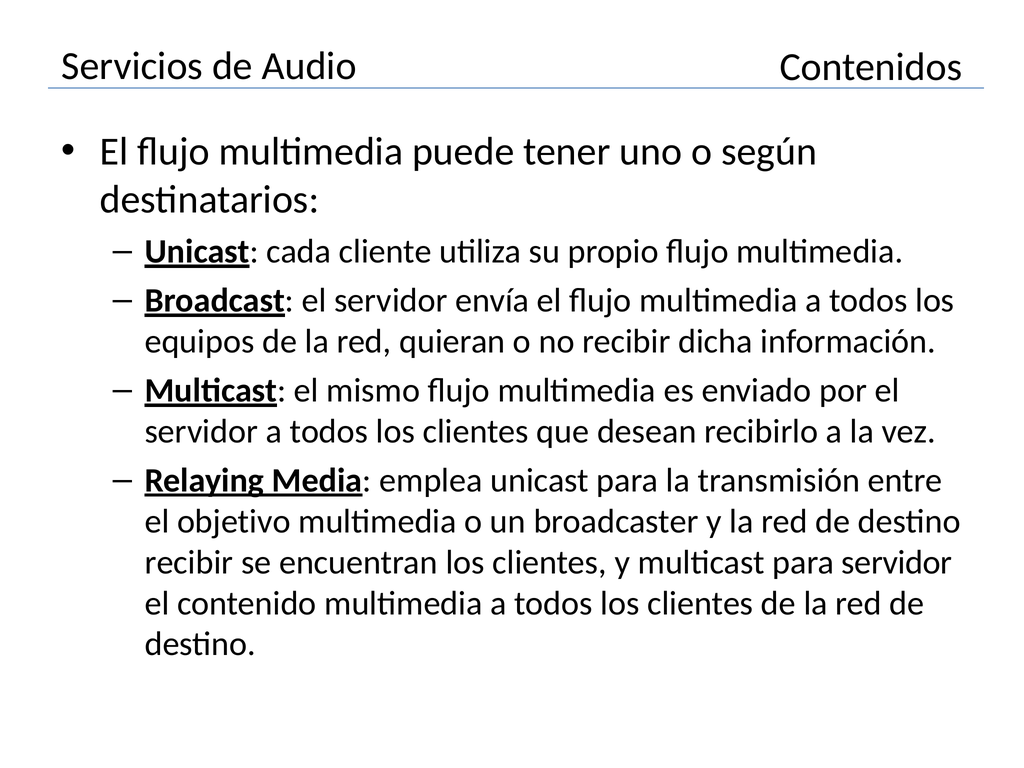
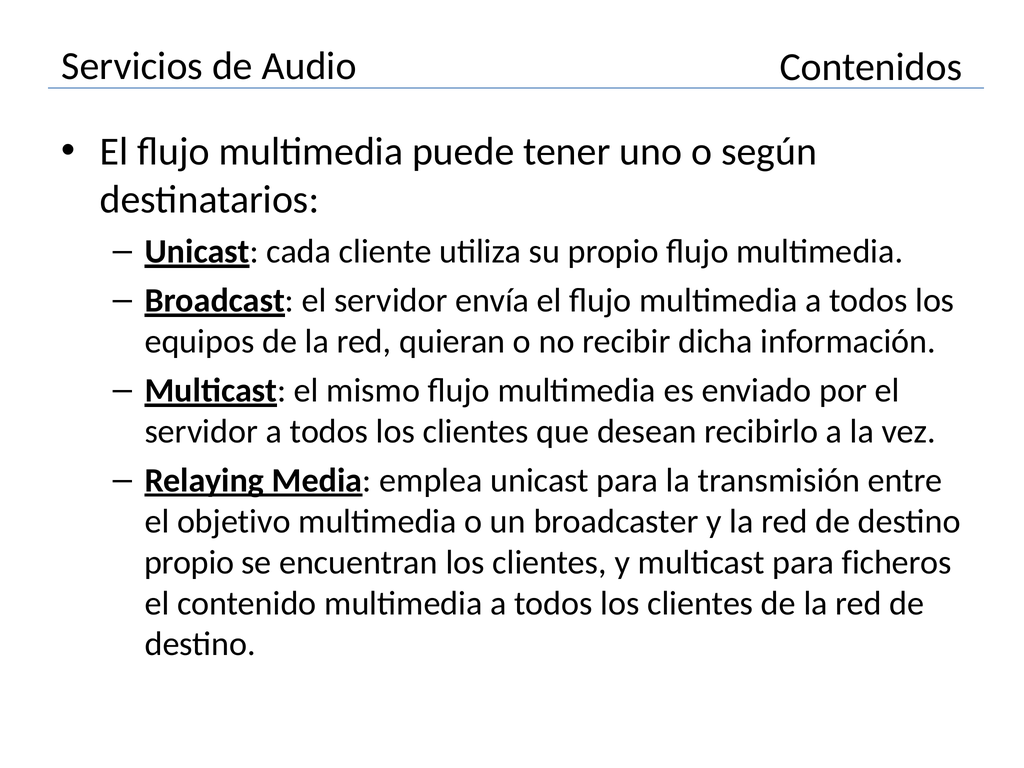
recibir: recibir -> propio (189, 562)
para servidor: servidor -> ficheros (897, 562)
